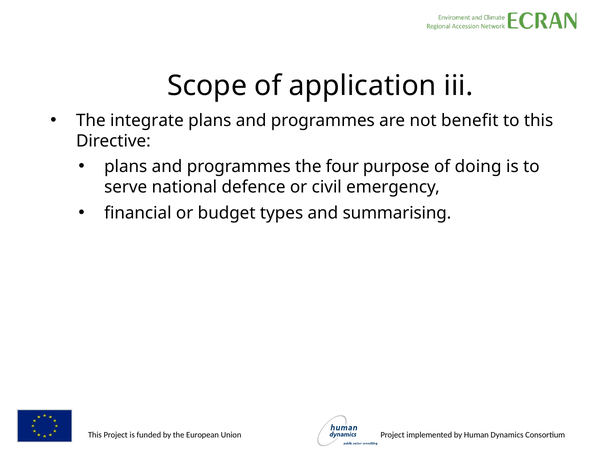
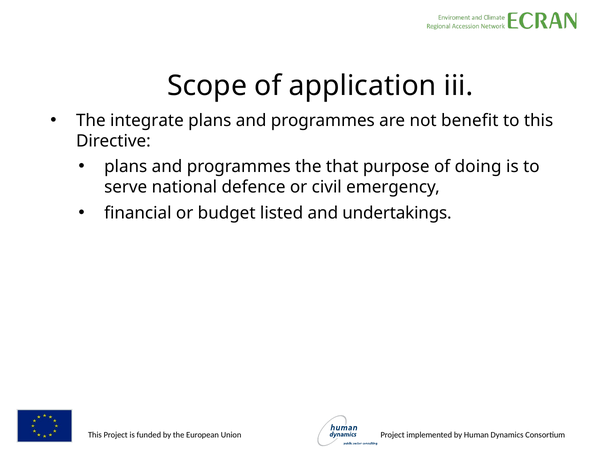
four: four -> that (342, 167)
types: types -> listed (282, 213)
summarising: summarising -> undertakings (397, 213)
